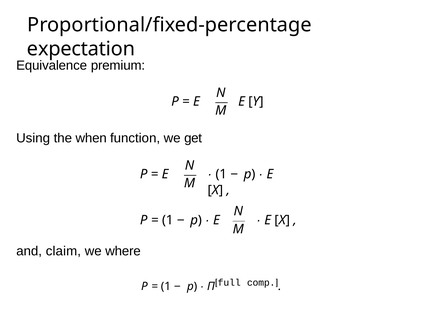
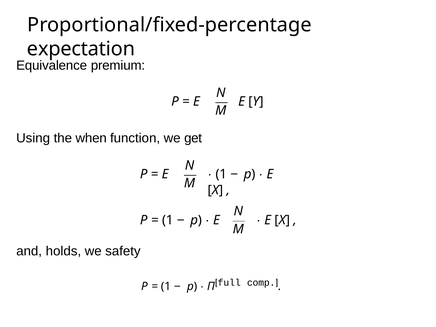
claim: claim -> holds (63, 251)
where: where -> safety (123, 251)
